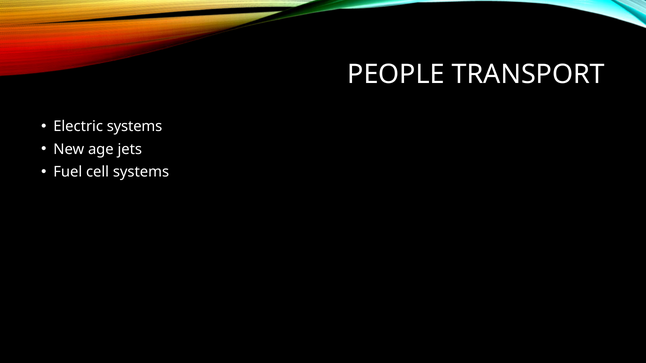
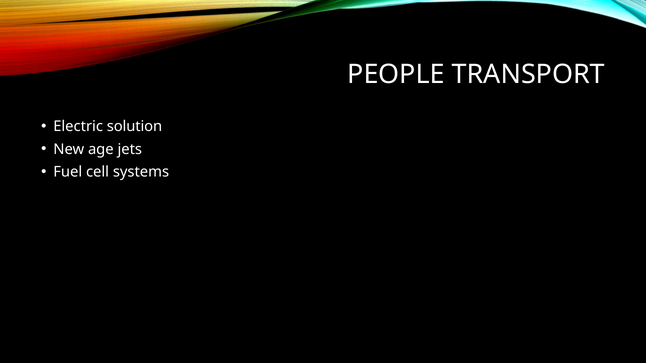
Electric systems: systems -> solution (135, 127)
